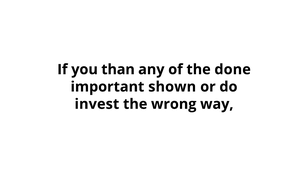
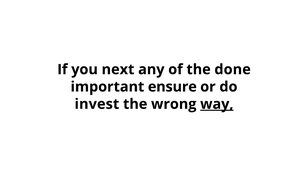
than: than -> next (118, 69)
shown: shown -> ensure (172, 87)
way underline: none -> present (217, 104)
